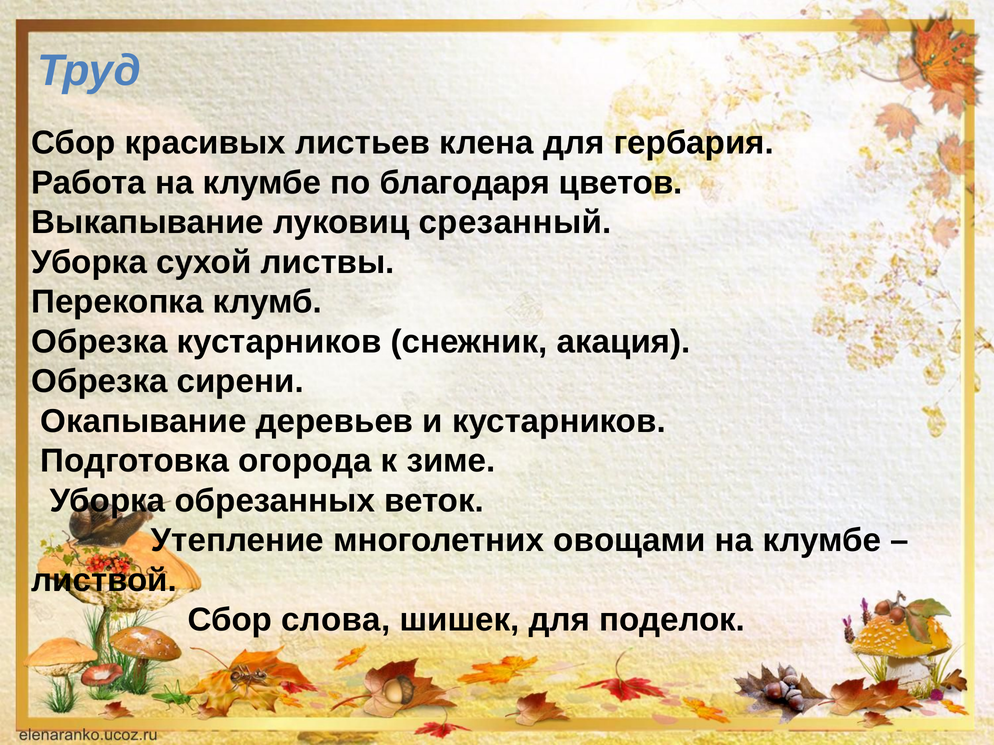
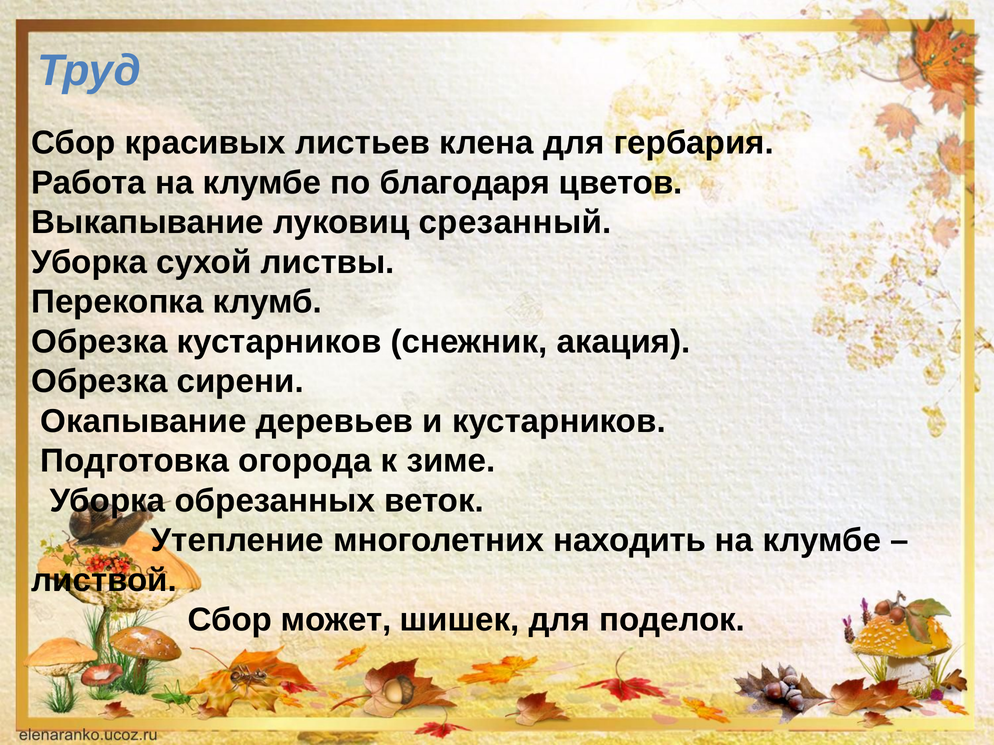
овощами: овощами -> находить (630, 541)
слова: слова -> может (336, 620)
